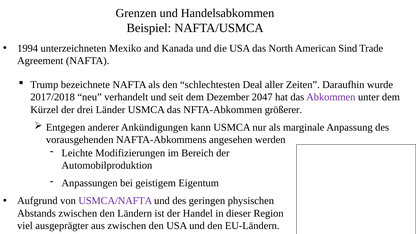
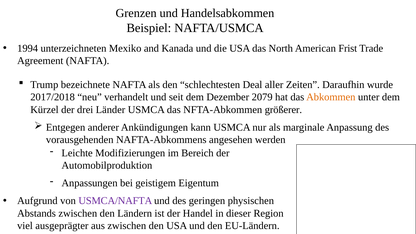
Sind: Sind -> Frist (348, 48)
2047: 2047 -> 2079 (262, 97)
Abkommen colour: purple -> orange (331, 97)
